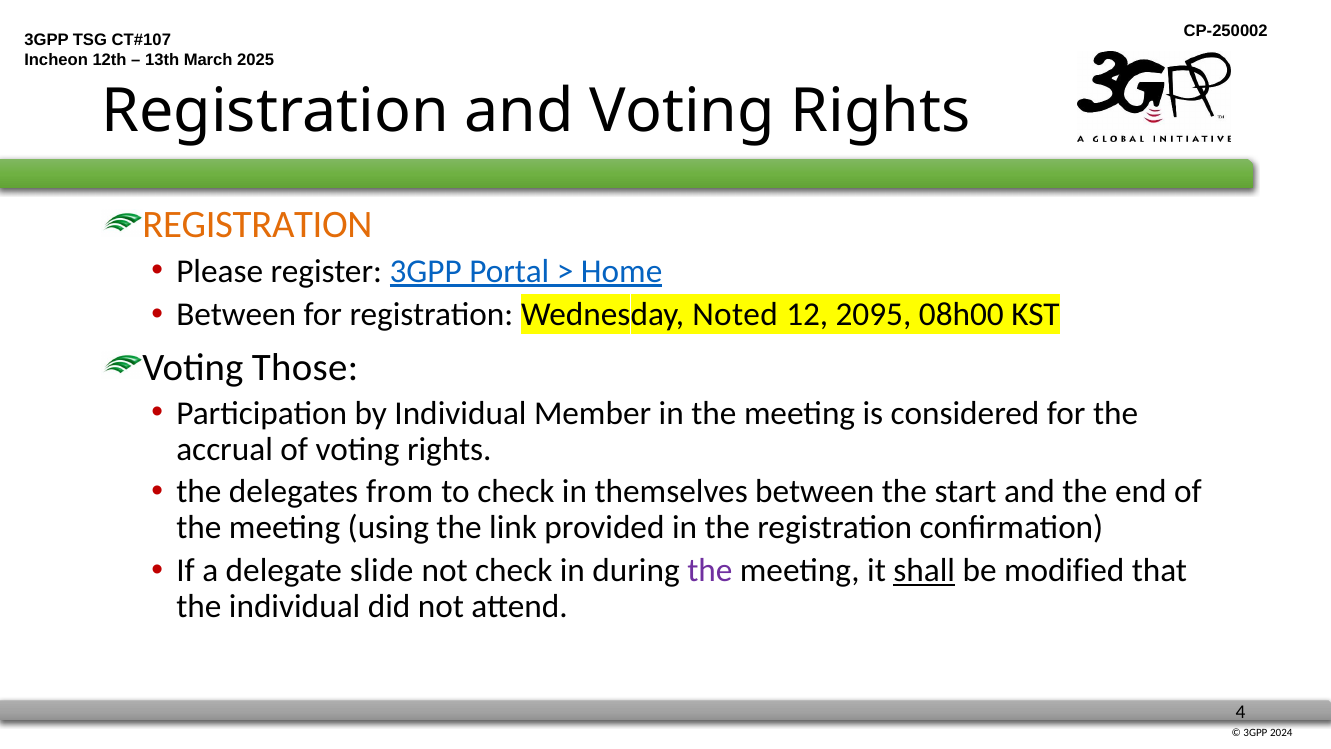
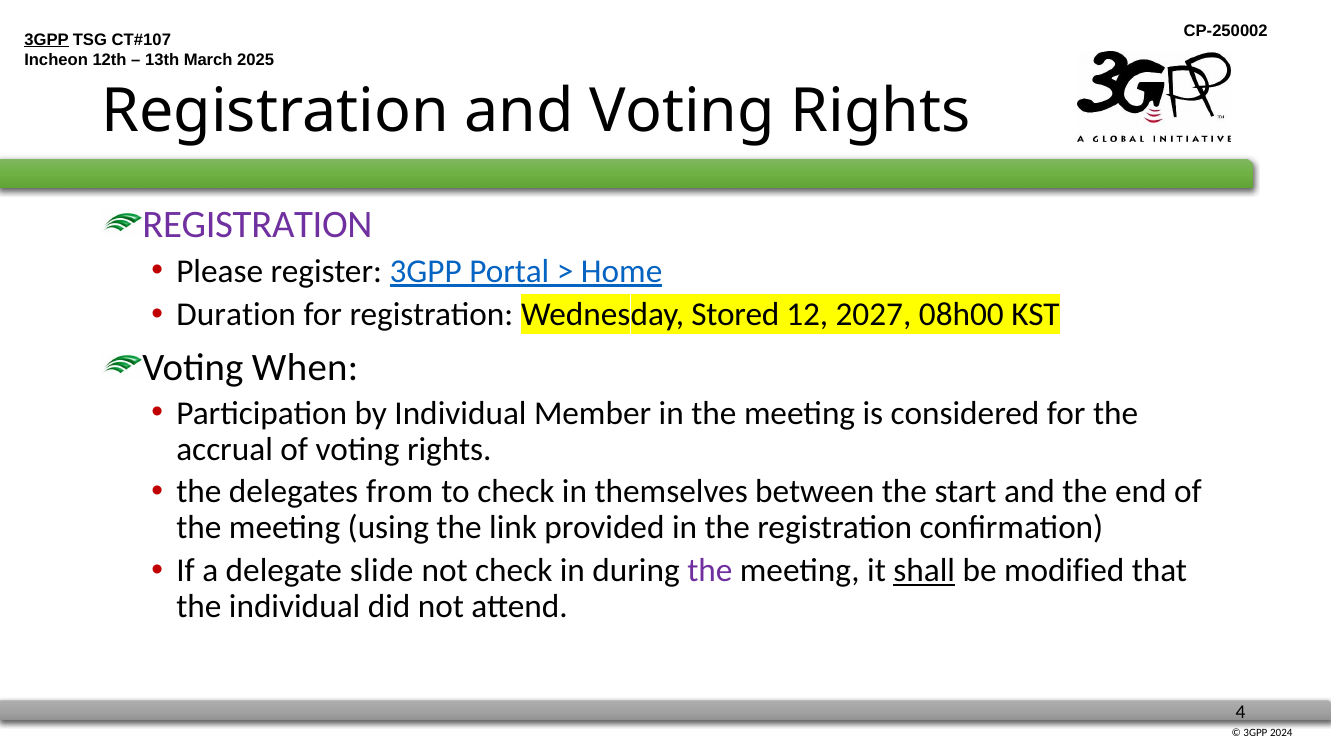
3GPP underline: none -> present (47, 40)
REGISTRATION colour: orange -> purple (257, 225)
Between: Between -> Duration (236, 314)
Noted: Noted -> Stored (735, 314)
2095: 2095 -> 2027 (873, 314)
Those: Those -> When (305, 367)
